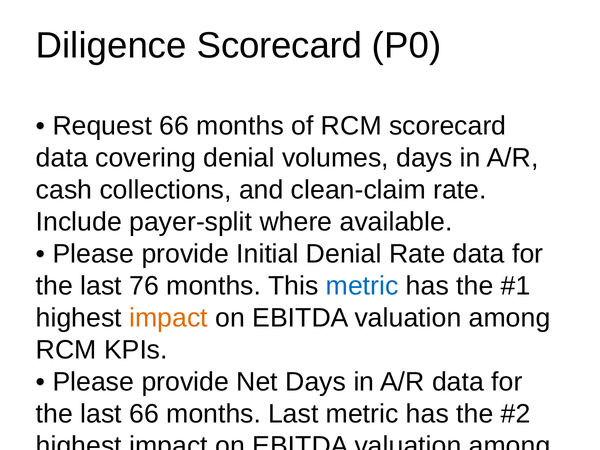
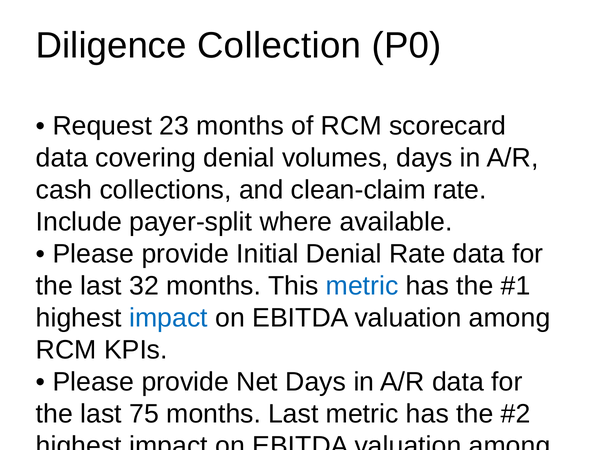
Diligence Scorecard: Scorecard -> Collection (279, 46)
Request 66: 66 -> 23 (174, 126)
76: 76 -> 32 (144, 286)
impact colour: orange -> blue (169, 318)
last 66: 66 -> 75 (144, 414)
